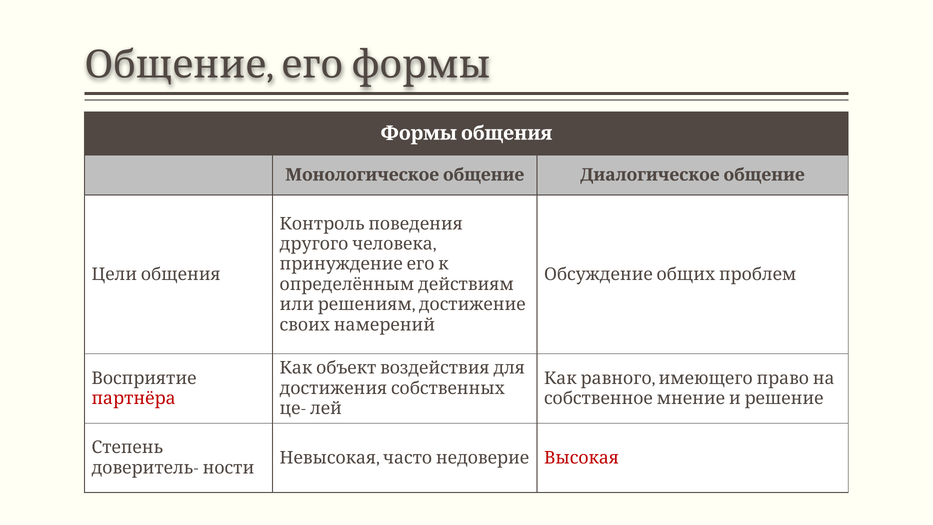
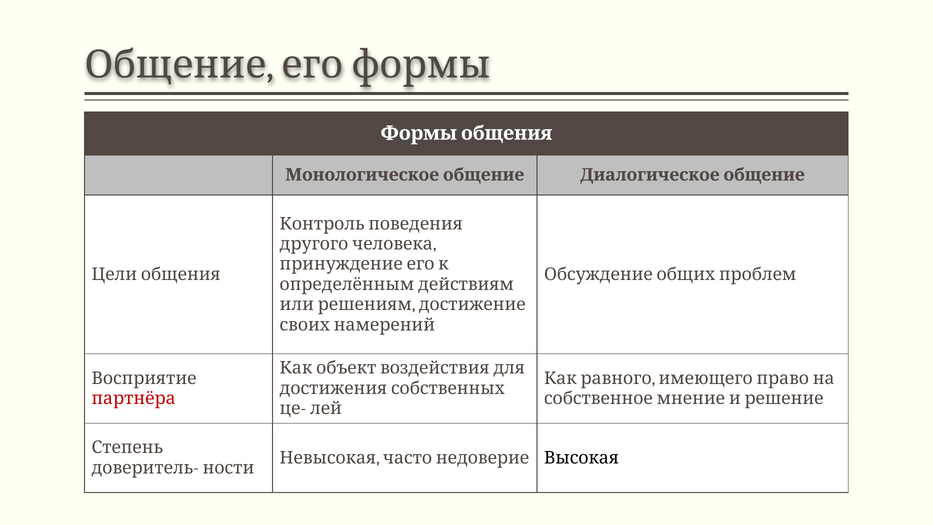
Высокая colour: red -> black (581, 458)
